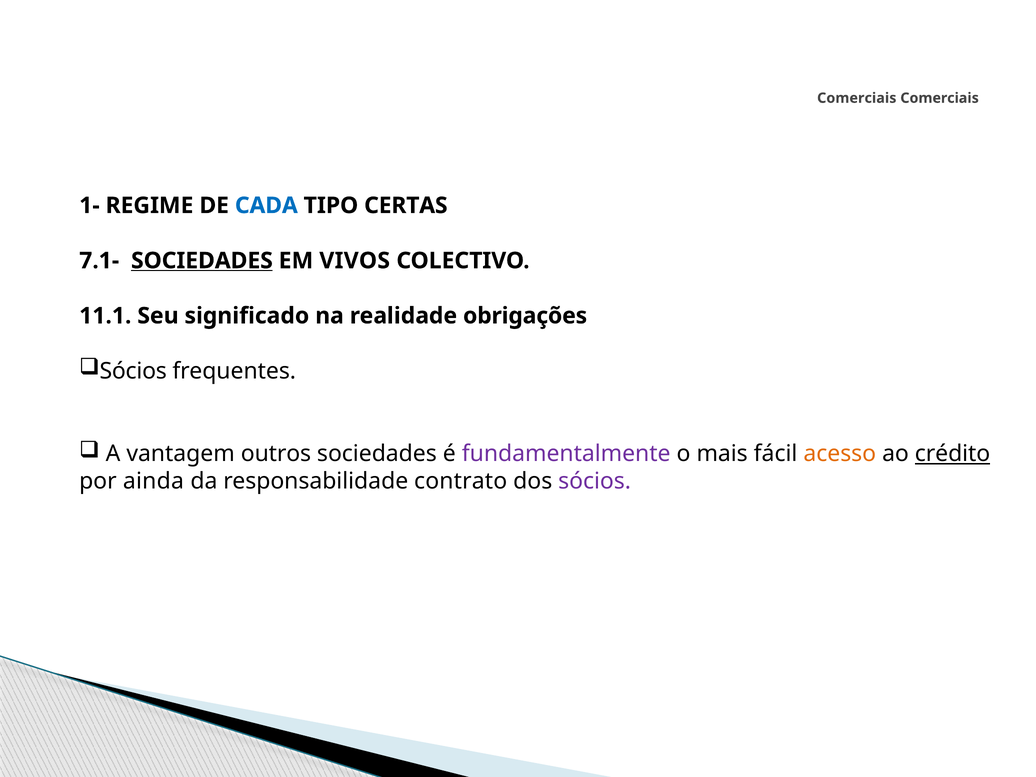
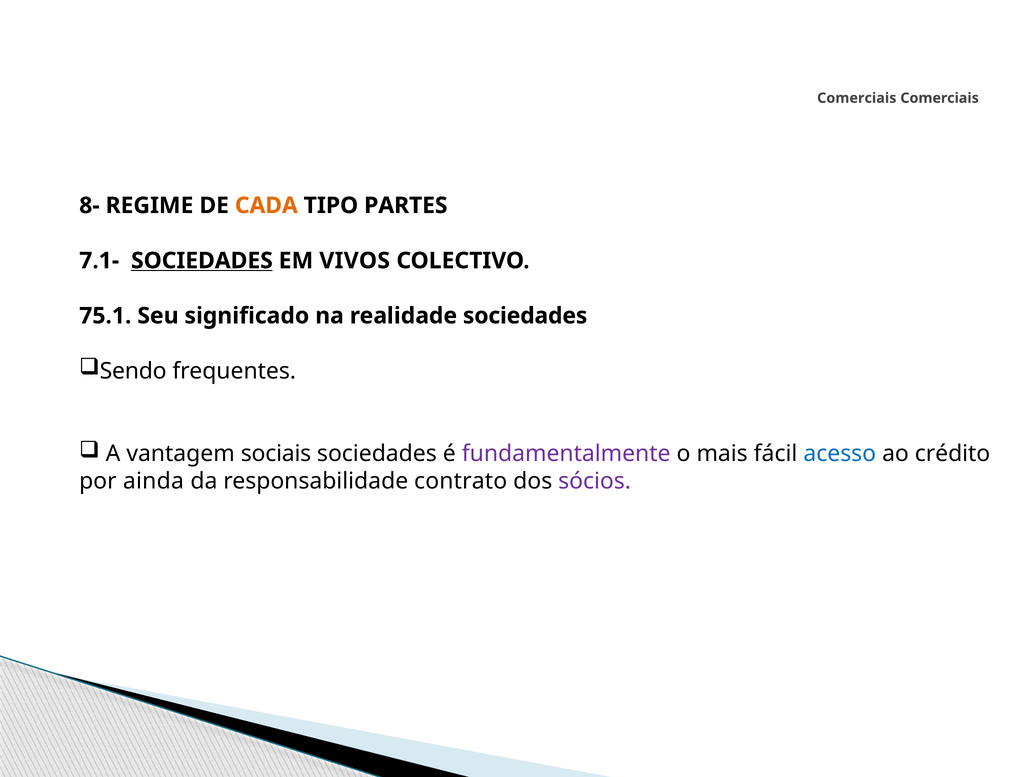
1-: 1- -> 8- (89, 206)
CADA colour: blue -> orange (266, 206)
CERTAS: CERTAS -> PARTES (406, 206)
11.1: 11.1 -> 75.1 (105, 316)
realidade obrigações: obrigações -> sociedades (525, 316)
Sócios: Sócios -> Sendo (133, 371)
outros: outros -> sociais (276, 454)
acesso colour: orange -> blue (840, 454)
crédito underline: present -> none (953, 454)
